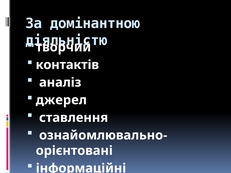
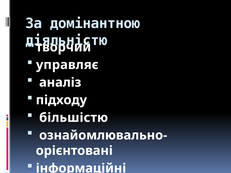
контактів: контактів -> управляє (67, 65)
джерел: джерел -> підходу (61, 100)
ставлення: ставлення -> більшістю (74, 118)
